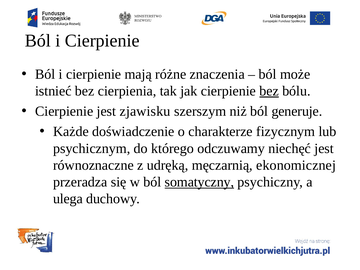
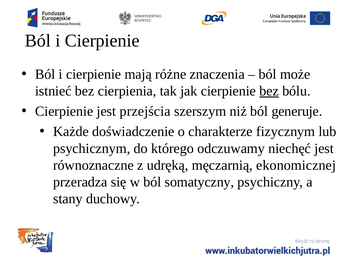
zjawisku: zjawisku -> przejścia (145, 111)
somatyczny underline: present -> none (199, 182)
ulega: ulega -> stany (68, 199)
